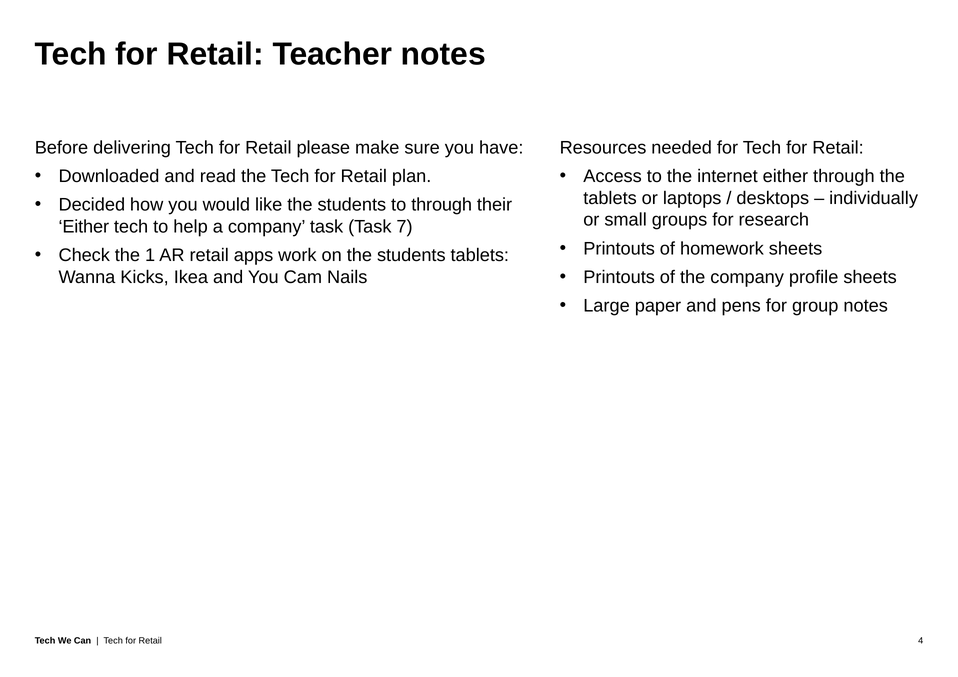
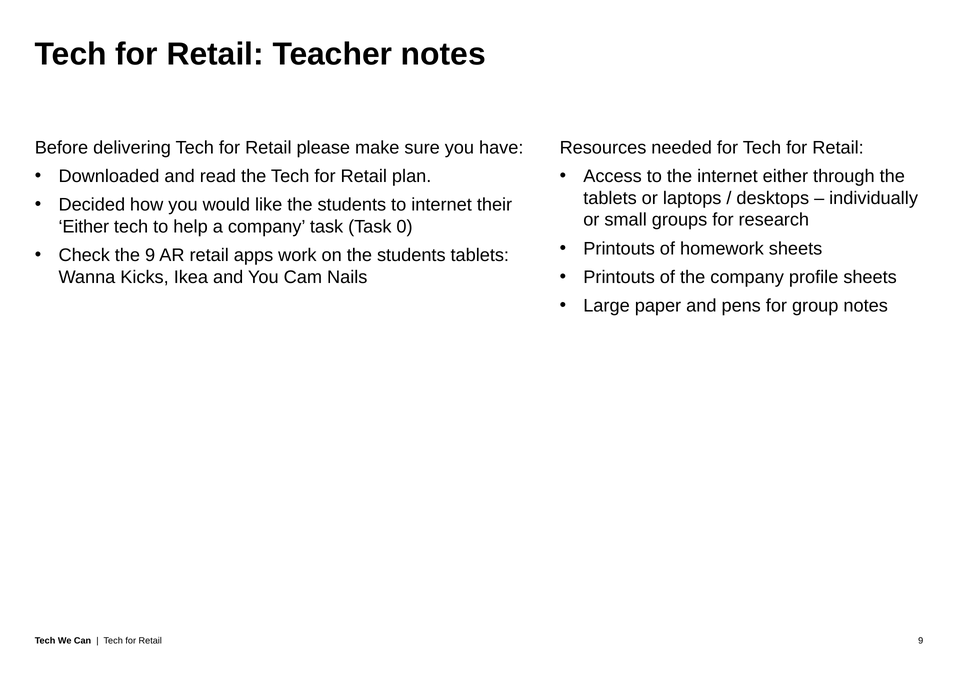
to through: through -> internet (442, 205)
7: 7 -> 0 (405, 227)
the 1: 1 -> 9 (150, 256)
Retail 4: 4 -> 9 (921, 641)
